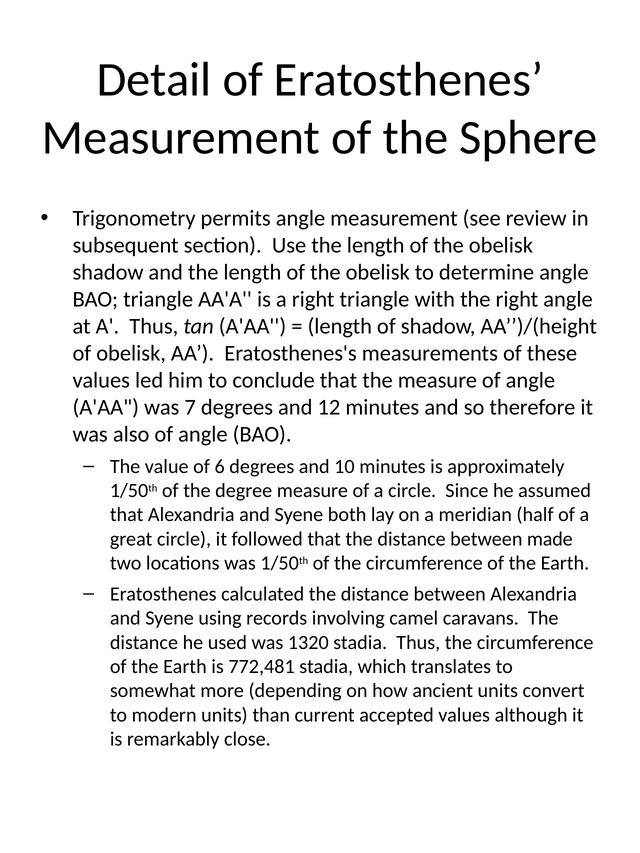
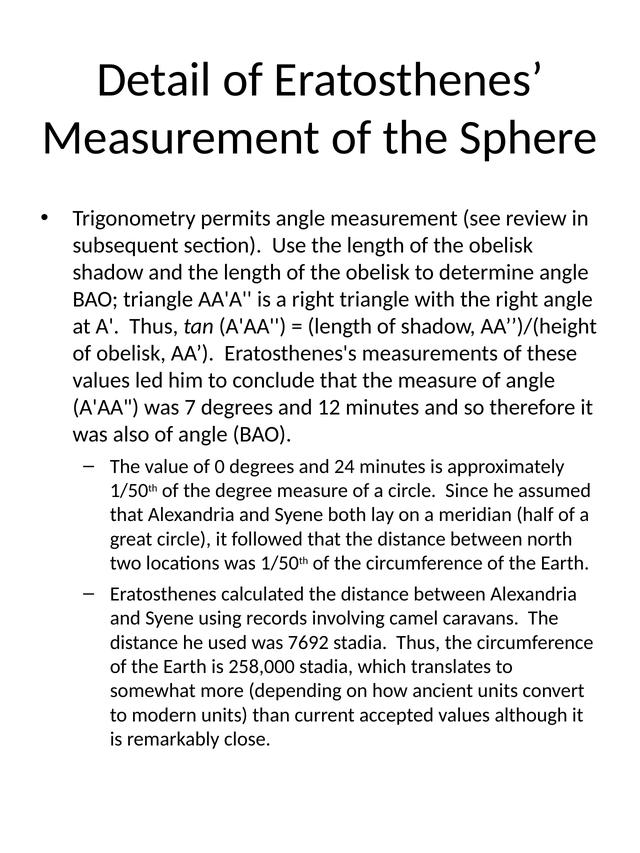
6: 6 -> 0 (220, 467)
10: 10 -> 24 (344, 467)
made: made -> north (550, 539)
1320: 1320 -> 7692 (308, 643)
772,481: 772,481 -> 258,000 (262, 667)
